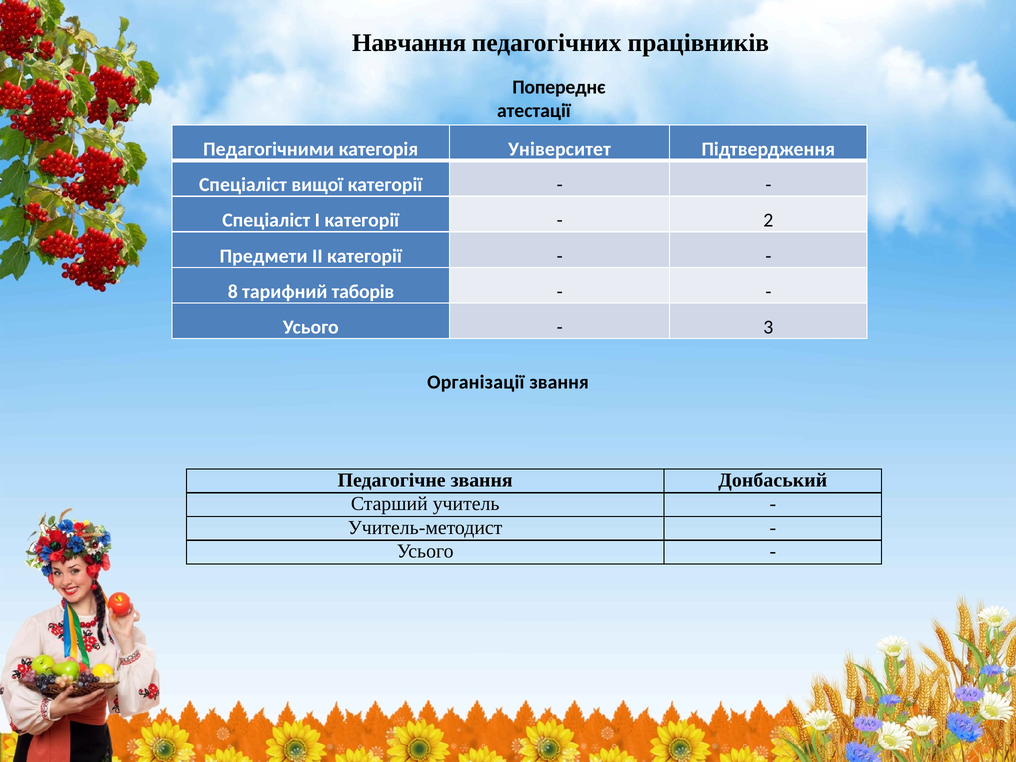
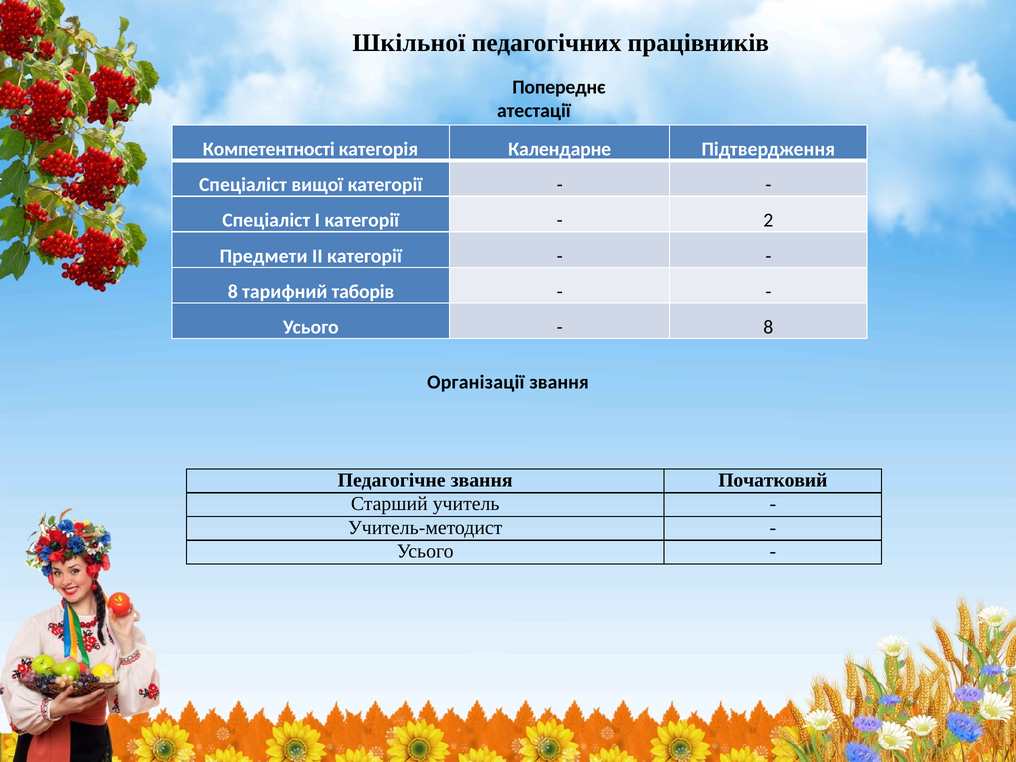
Навчання: Навчання -> Шкільної (409, 43)
Педагогічними: Педагогічними -> Компетентності (269, 149)
Університет: Університет -> Календарне (560, 149)
3: 3 -> 8 (768, 327)
Донбаський: Донбаський -> Початковий (773, 480)
